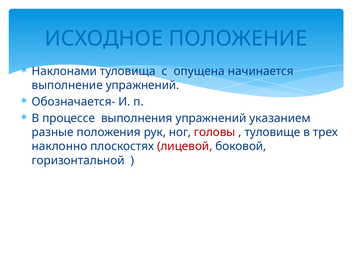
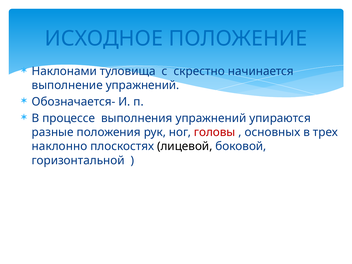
опущена: опущена -> скрестно (199, 71)
указанием: указанием -> упираются (280, 118)
туловище: туловище -> основных (272, 132)
лицевой colour: red -> black (185, 146)
